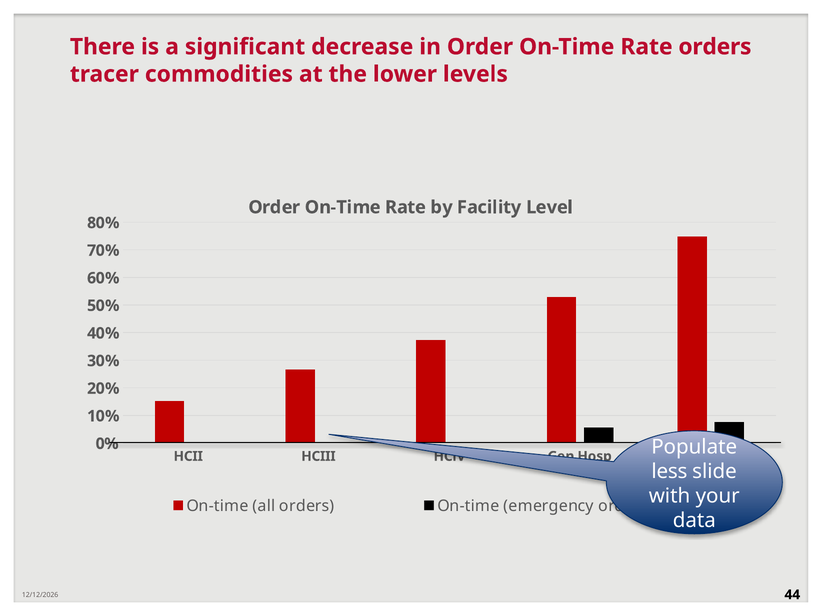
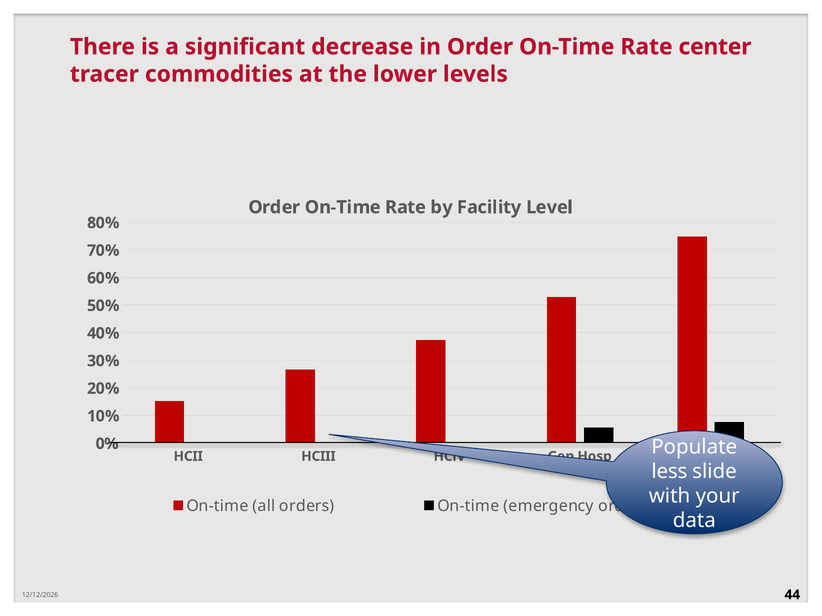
Rate orders: orders -> center (715, 47)
